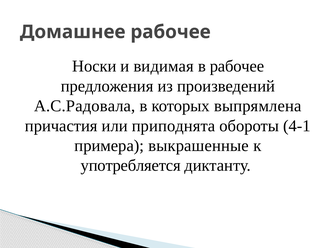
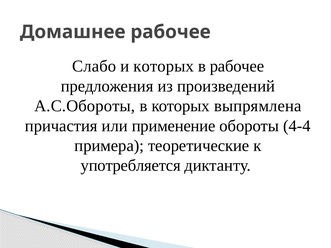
Носки: Носки -> Слабо (94, 66)
и видимая: видимая -> которых (164, 66)
А.С.Радовала: А.С.Радовала -> А.С.Обороты (85, 106)
приподнята: приподнята -> применение (174, 126)
4-1: 4-1 -> 4-4 (297, 126)
выкрашенные: выкрашенные -> теоретические (199, 146)
